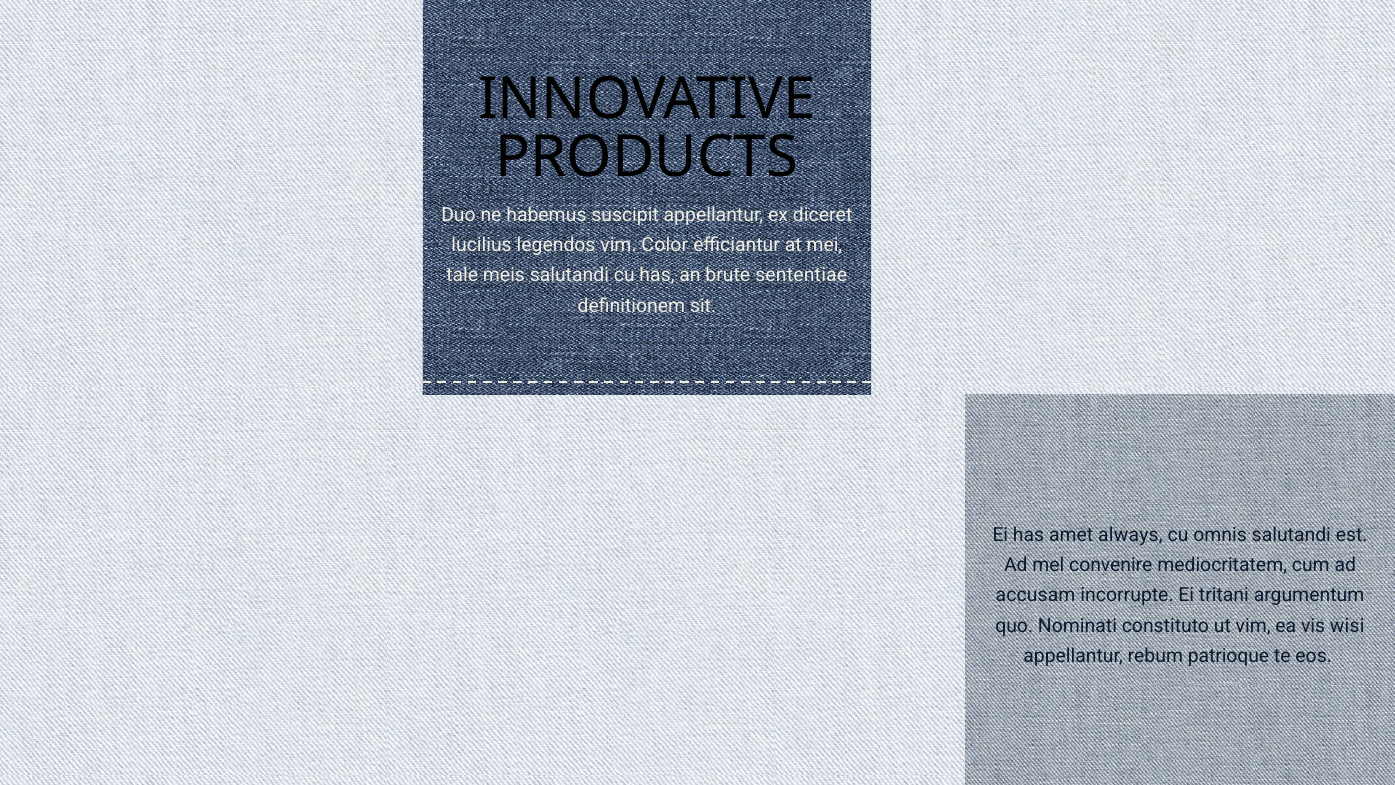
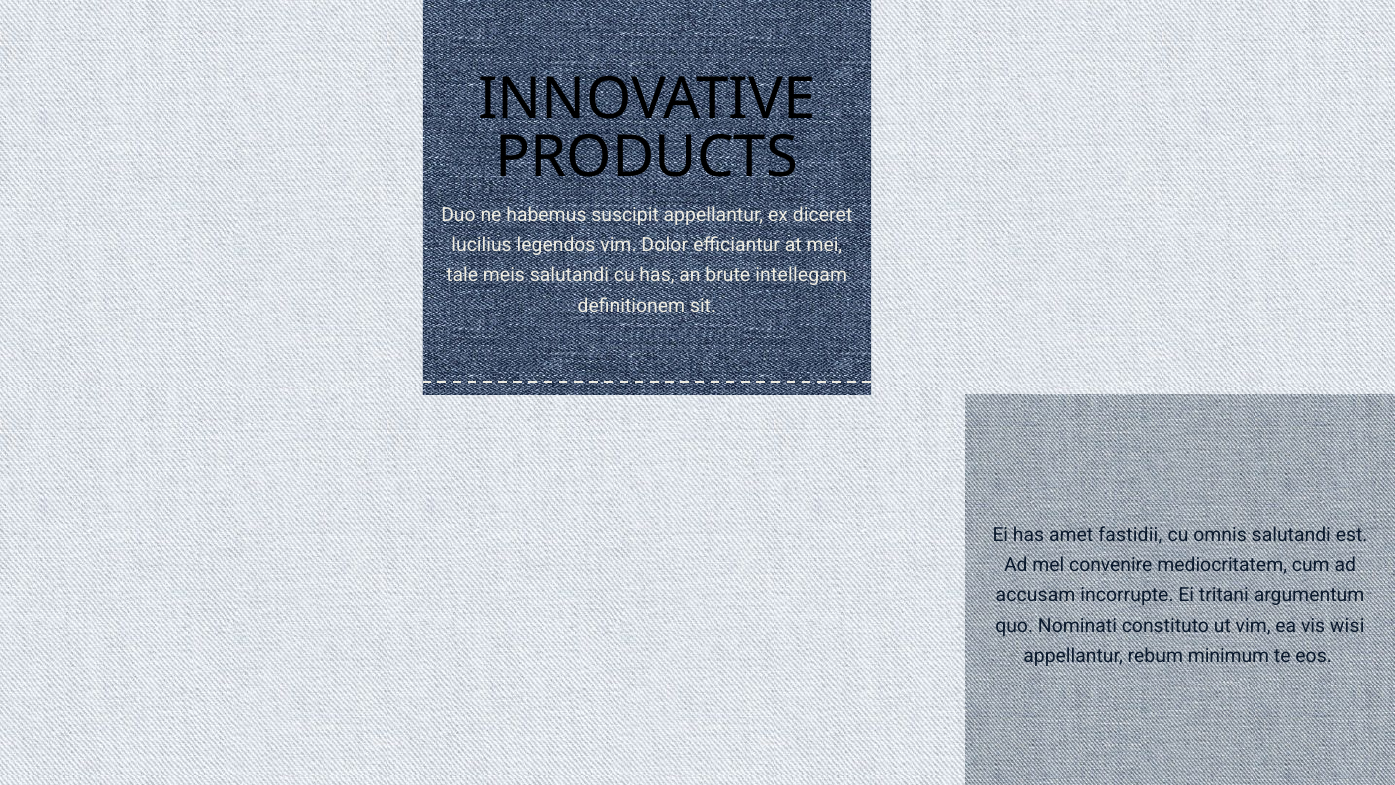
Color: Color -> Dolor (665, 245)
sententiae: sententiae -> intellegam (801, 275)
always: always -> fastidii (1130, 535)
patrioque: patrioque -> minimum (1229, 656)
